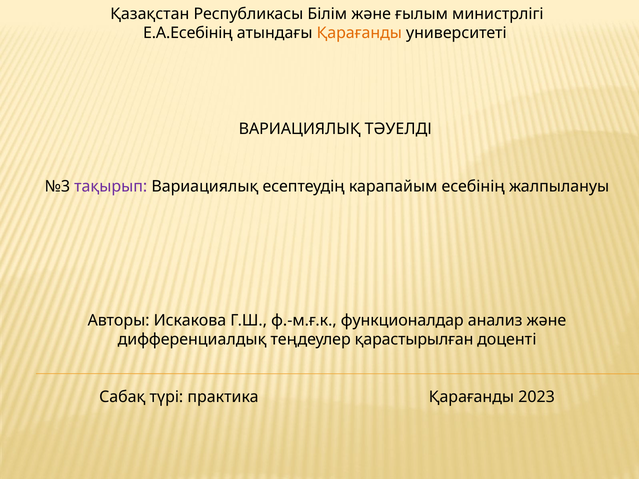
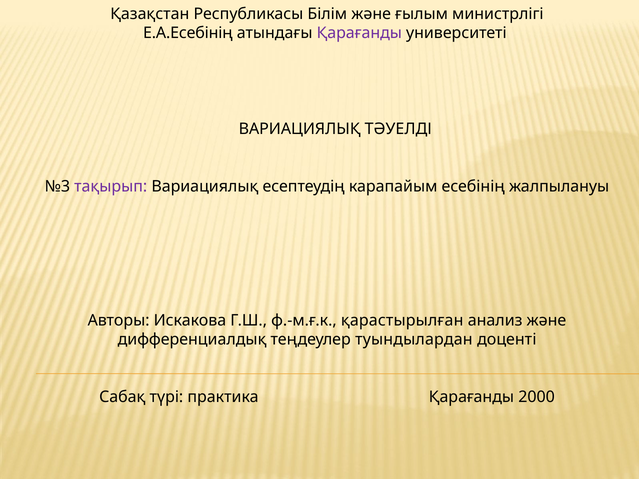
Қарағанды colour: orange -> purple (359, 33)
функционалдар: функционалдар -> қарастырылған (402, 321)
қарастырылған: қарастырылған -> туындылардан (414, 340)
2023: 2023 -> 2000 (537, 397)
